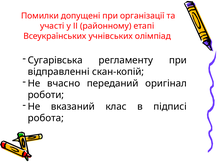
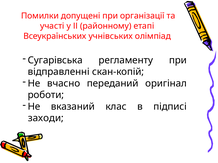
робота: робота -> заходи (46, 119)
